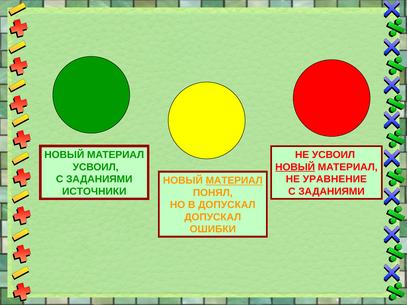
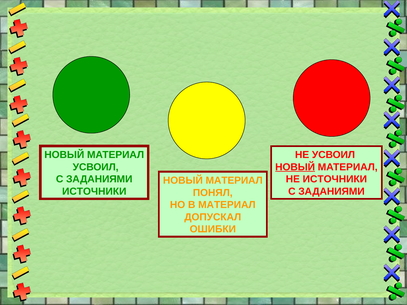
НЕ УРАВНЕНИЕ: УРАВНЕНИЕ -> ИСТОЧНИКИ (335, 179)
МАТЕРИАЛ underline: present -> none (234, 181)
В ДОПУСКАЛ: ДОПУСКАЛ -> МАТЕРИАЛ (227, 205)
